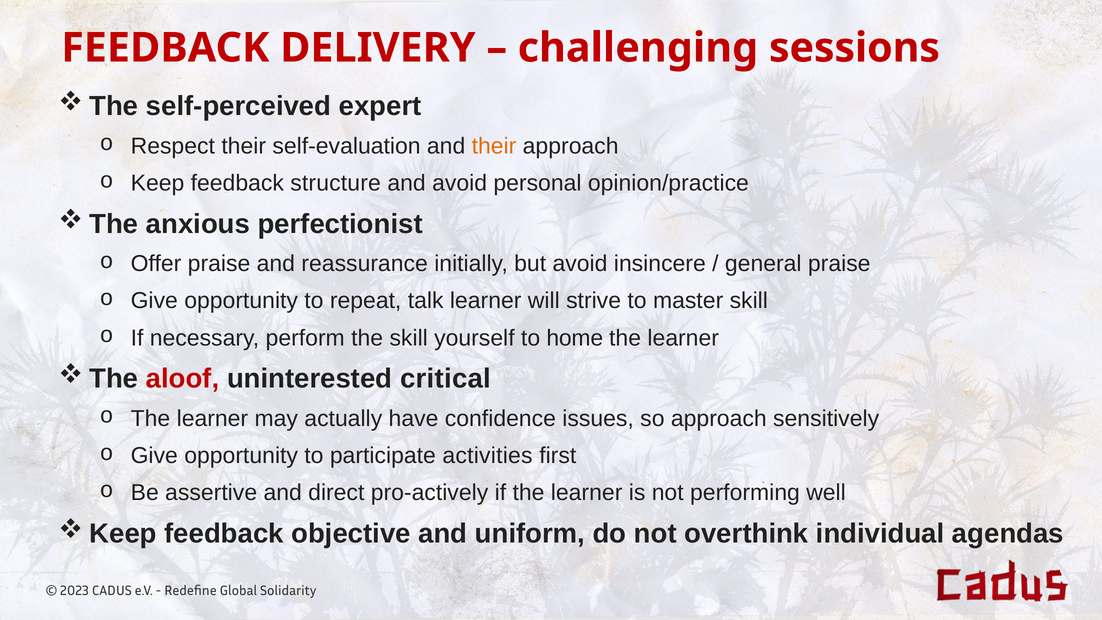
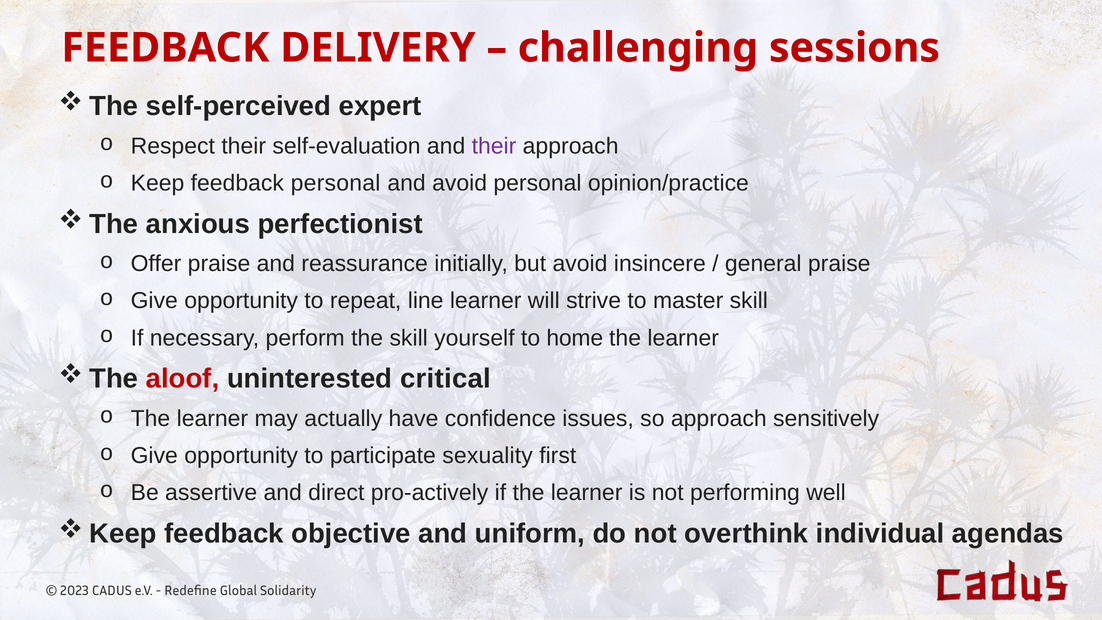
their colour: orange -> purple (494, 146)
feedback structure: structure -> personal (336, 183)
talk: talk -> line (426, 301)
activities: activities -> sexuality (488, 456)
